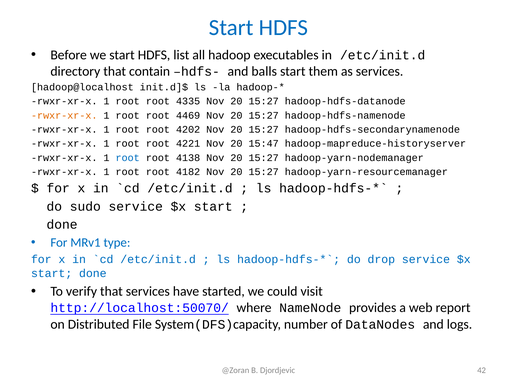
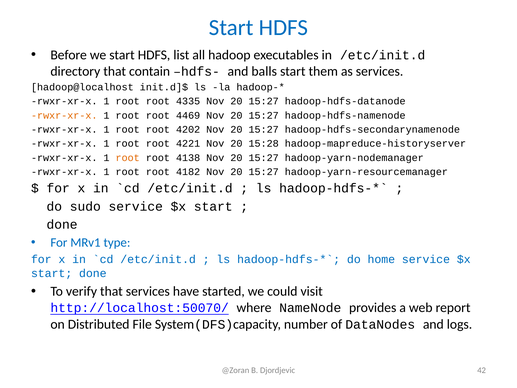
15:47: 15:47 -> 15:28 (264, 143)
root colour: blue -> orange (128, 158)
drop: drop -> home (381, 259)
